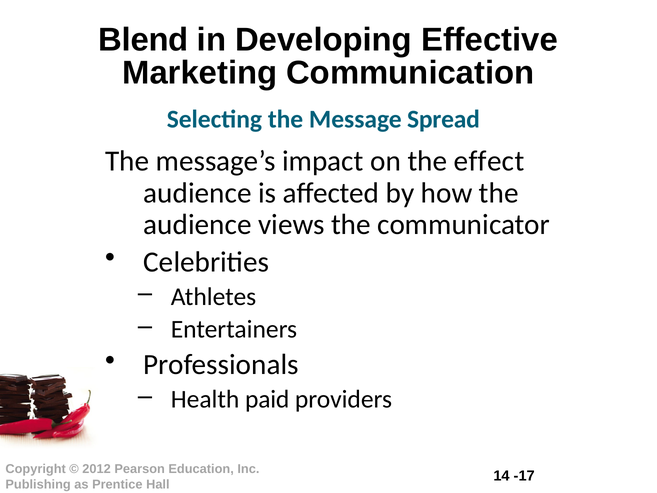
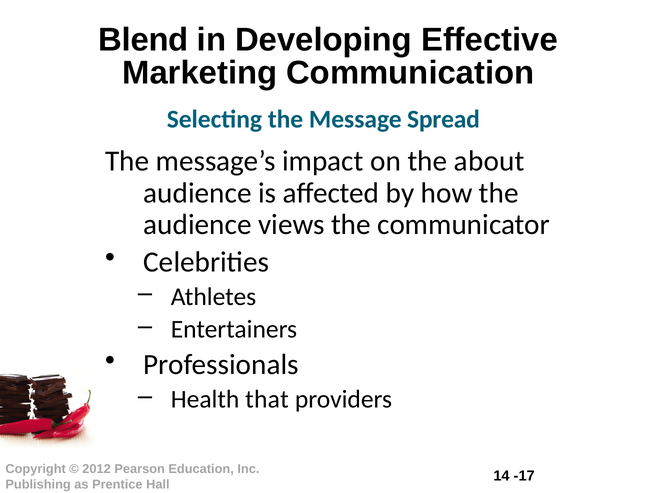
effect: effect -> about (489, 161)
paid: paid -> that (267, 399)
